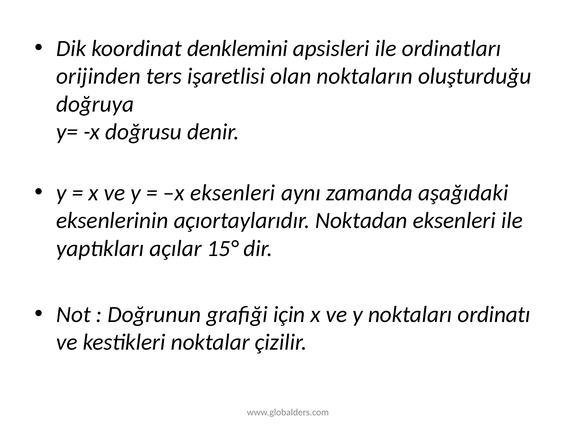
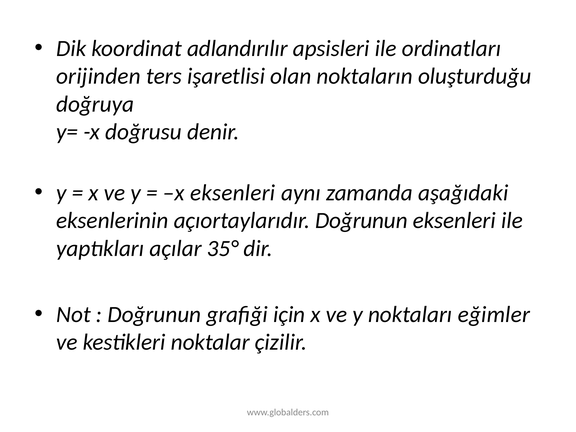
denklemini: denklemini -> adlandırılır (237, 48)
açıortaylarıdır Noktadan: Noktadan -> Doğrunun (361, 221)
15°: 15° -> 35° (223, 249)
ordinatı: ordinatı -> eğimler (494, 314)
